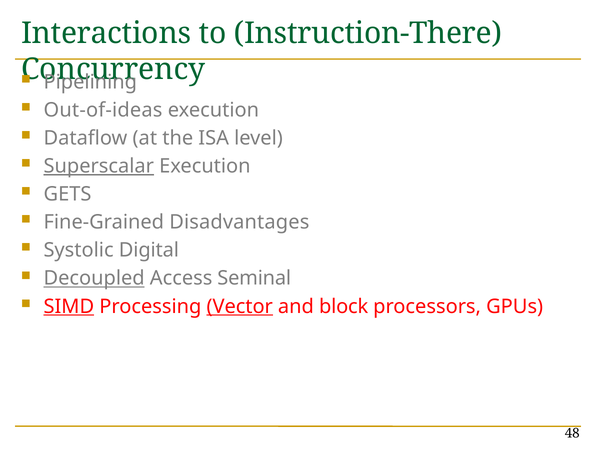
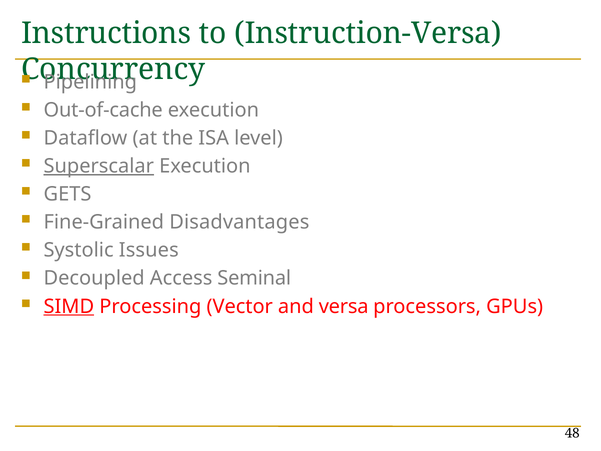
Interactions: Interactions -> Instructions (106, 33)
Instruction-There: Instruction-There -> Instruction-Versa (368, 33)
Out-of-ideas: Out-of-ideas -> Out-of-cache (103, 110)
Digital: Digital -> Issues (149, 250)
Decoupled underline: present -> none (94, 278)
Vector underline: present -> none (240, 306)
block: block -> versa (344, 306)
